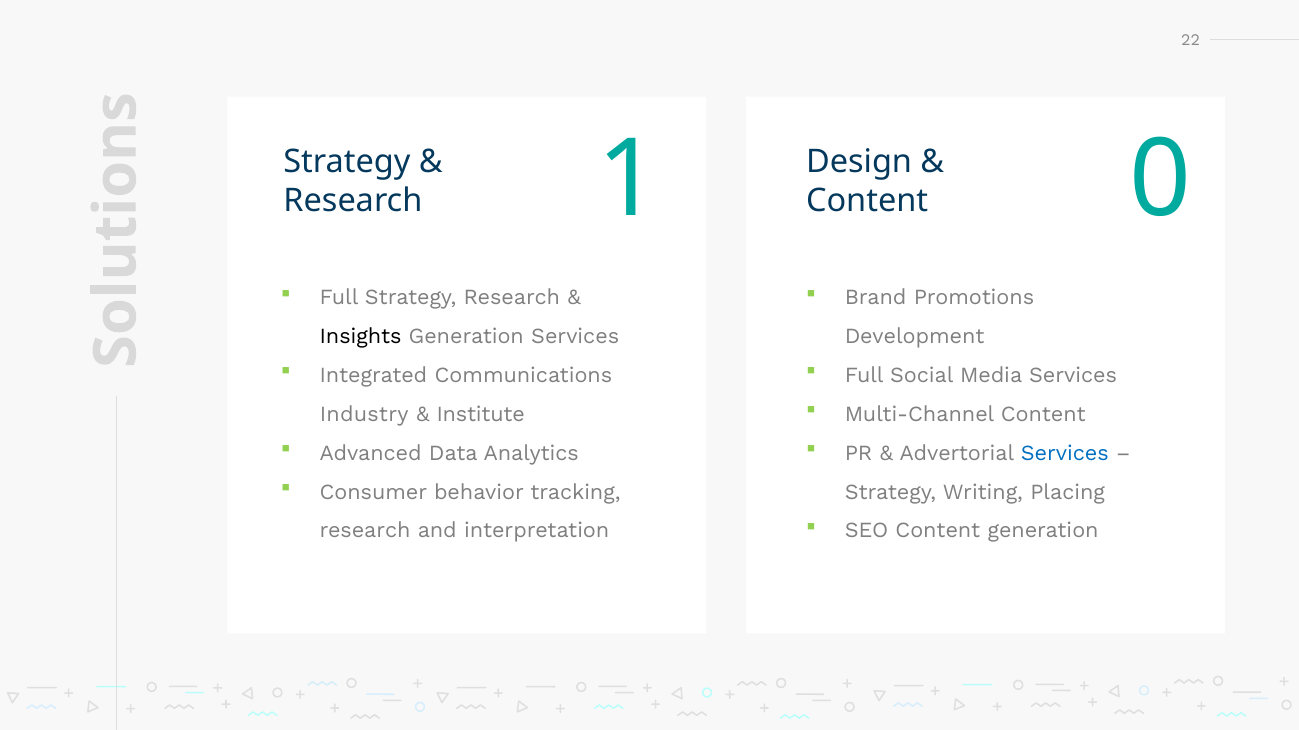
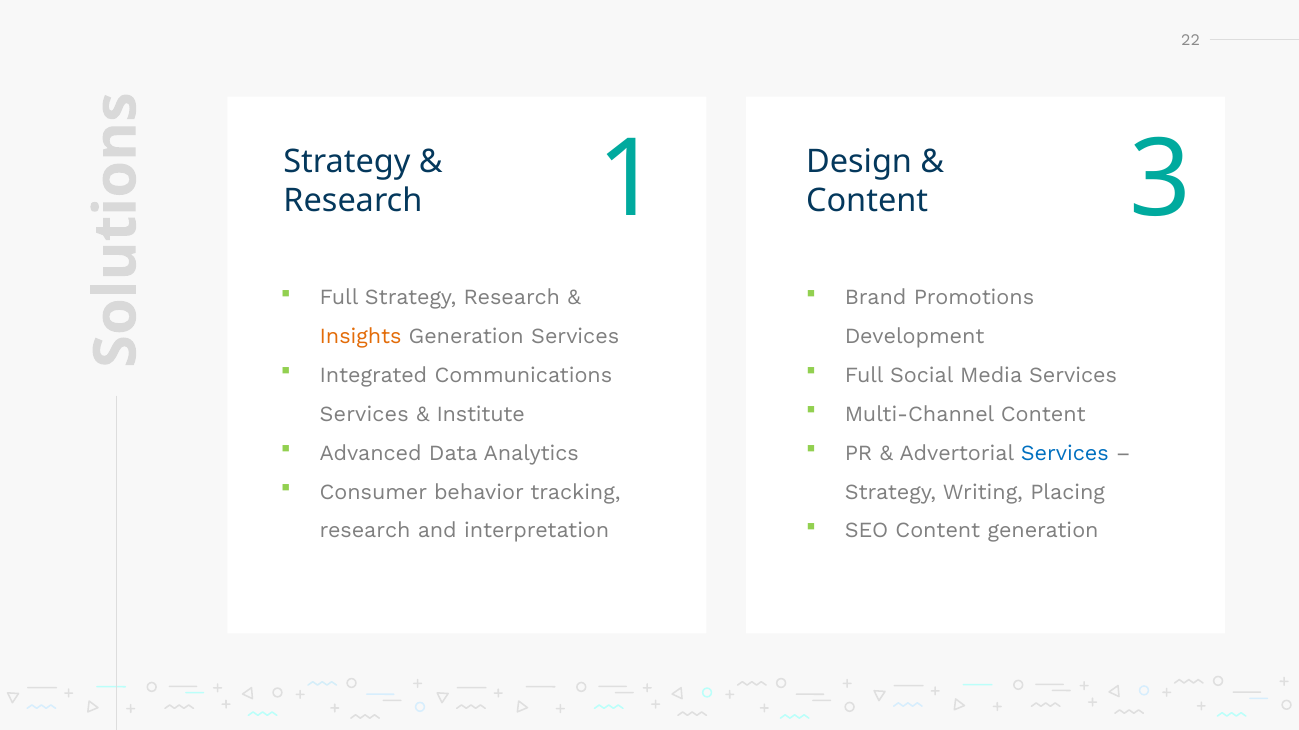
0: 0 -> 3 (1161, 180)
Insights colour: black -> orange (361, 337)
Industry: Industry -> Services (364, 415)
